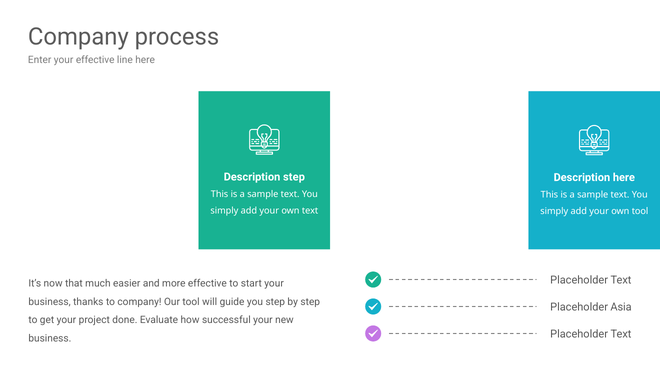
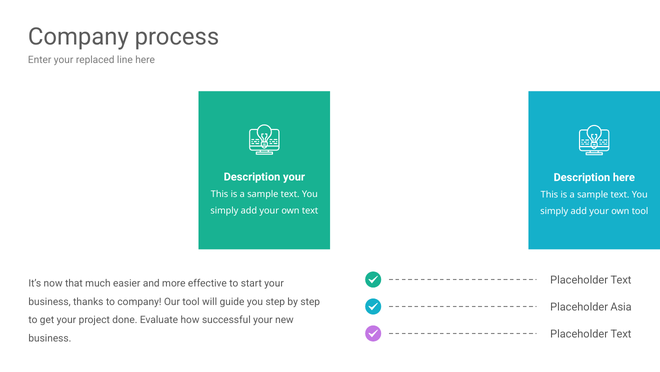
your effective: effective -> replaced (95, 60)
Description step: step -> your (294, 176)
